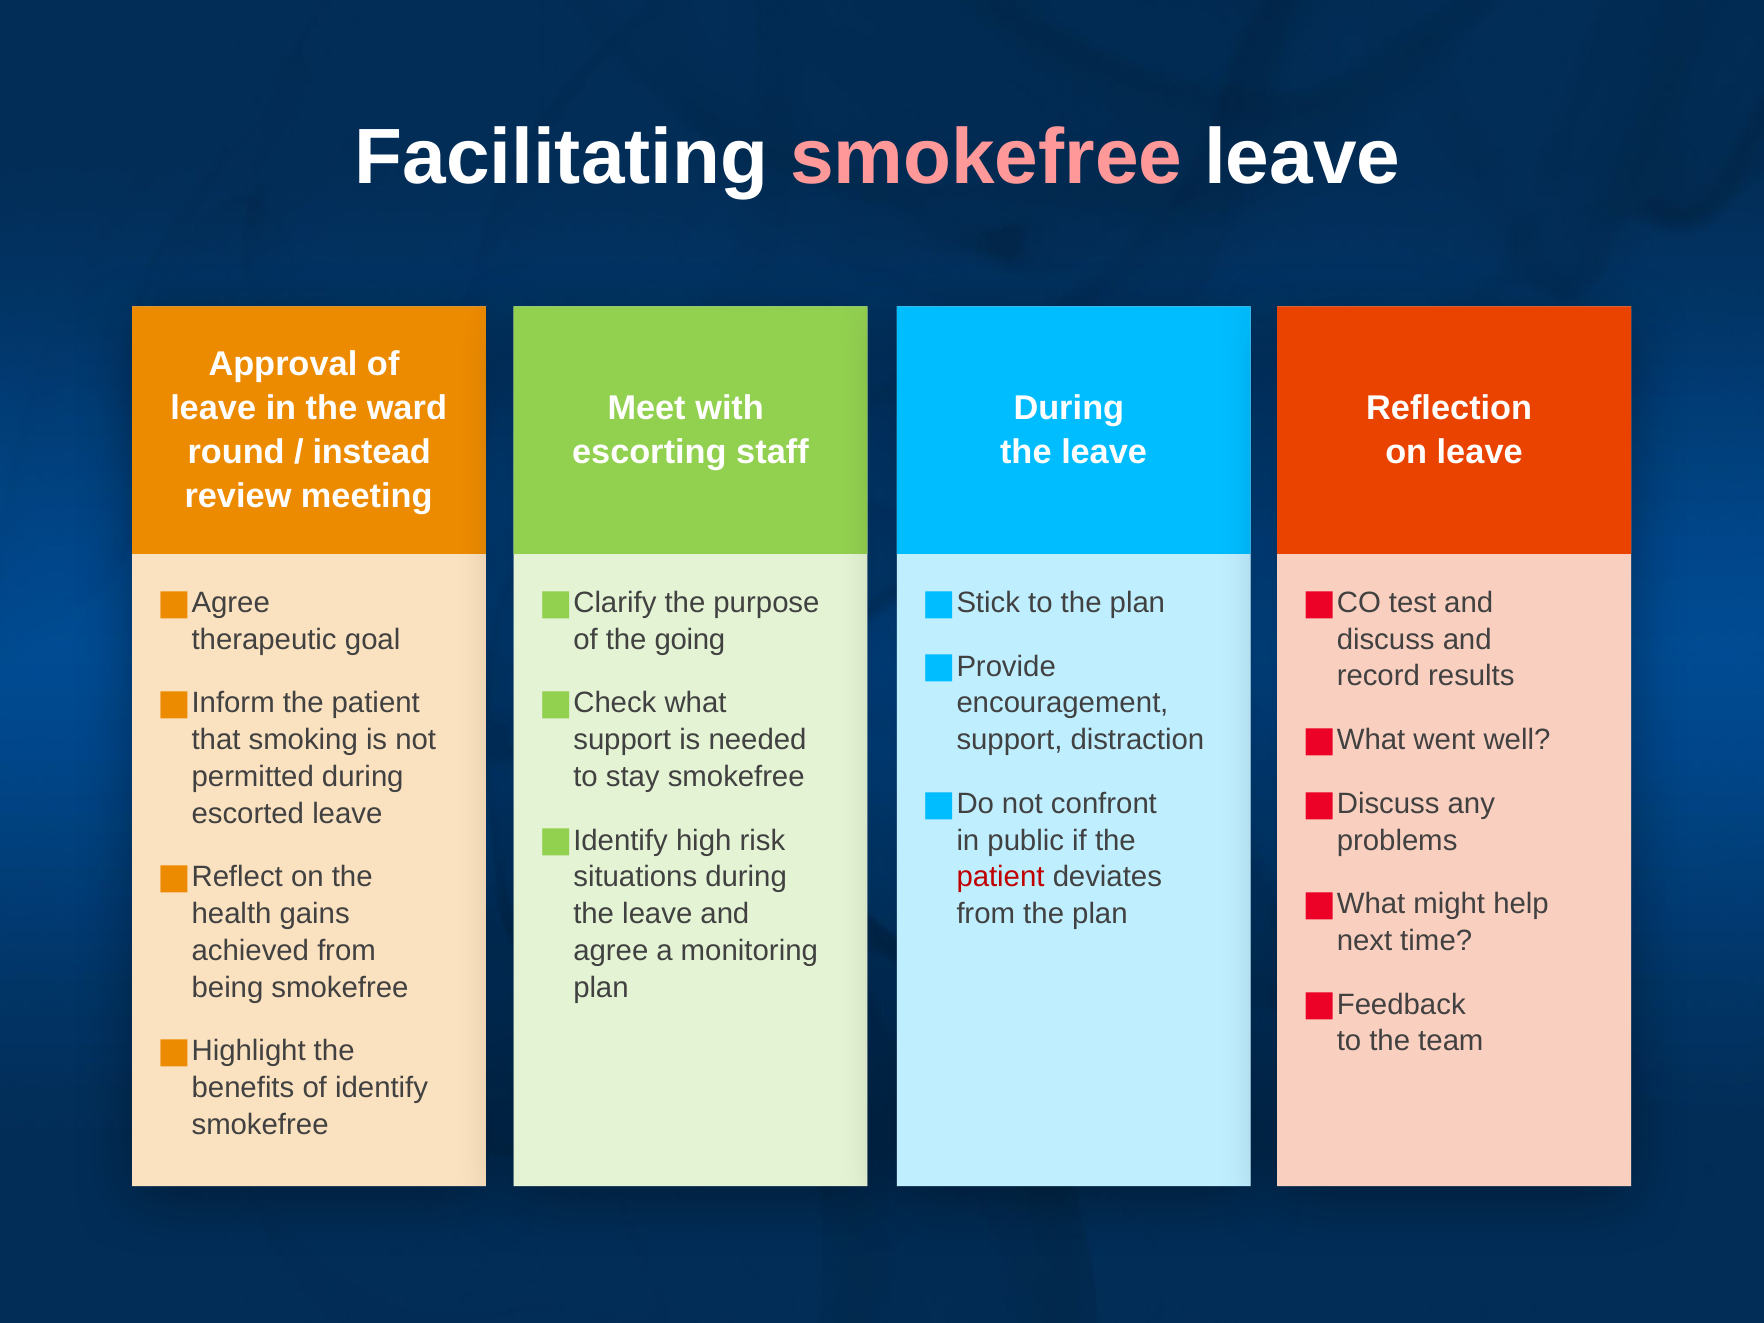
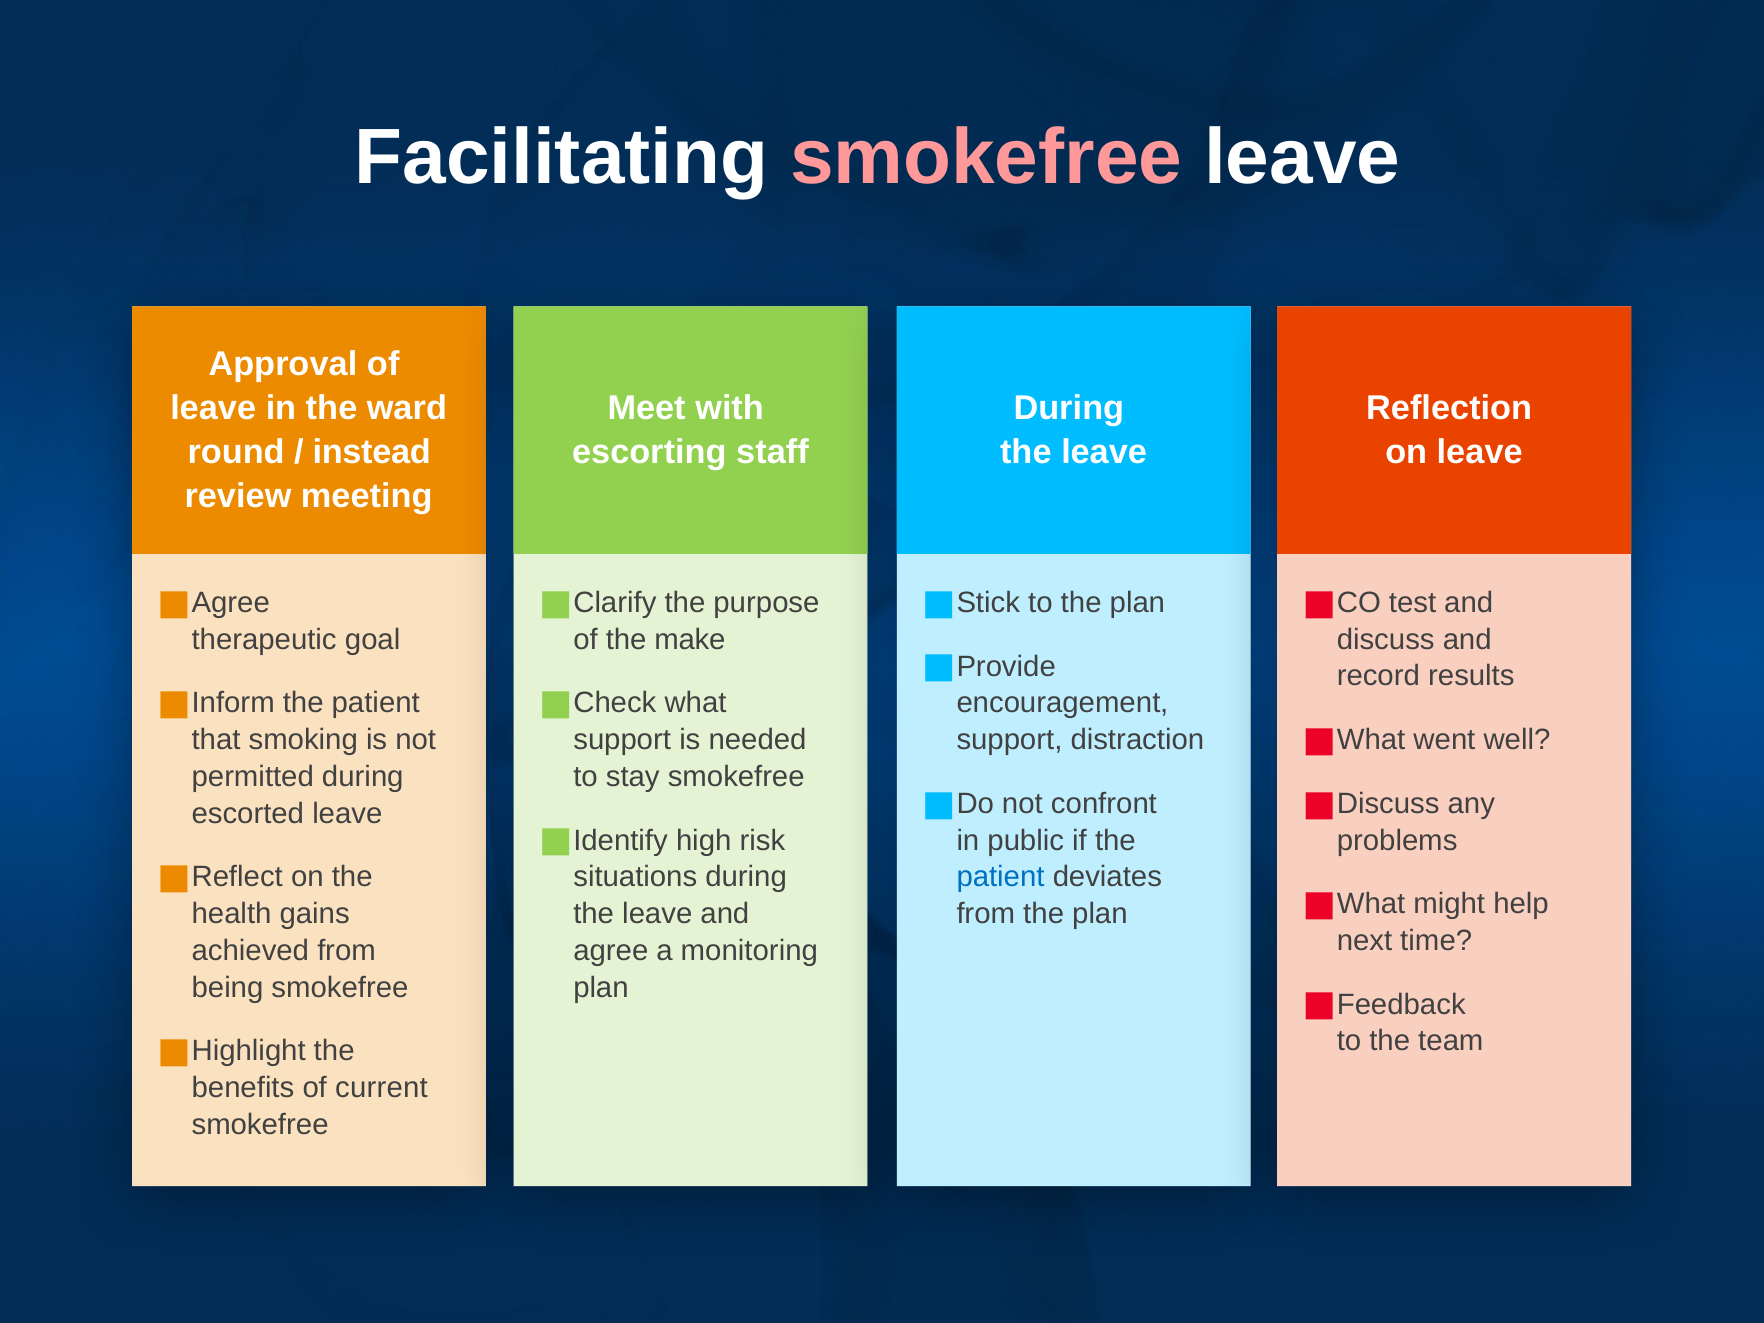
going: going -> make (690, 640)
patient colour: red -> blue (1000, 877)
identify: identify -> current (381, 1088)
